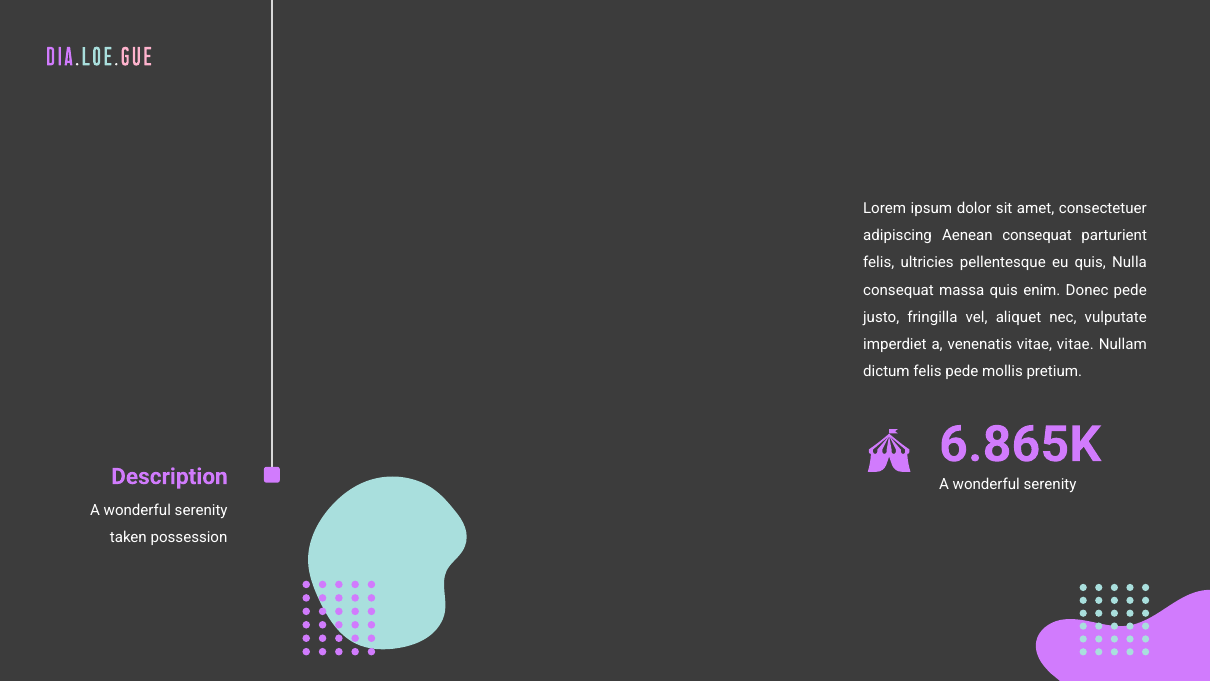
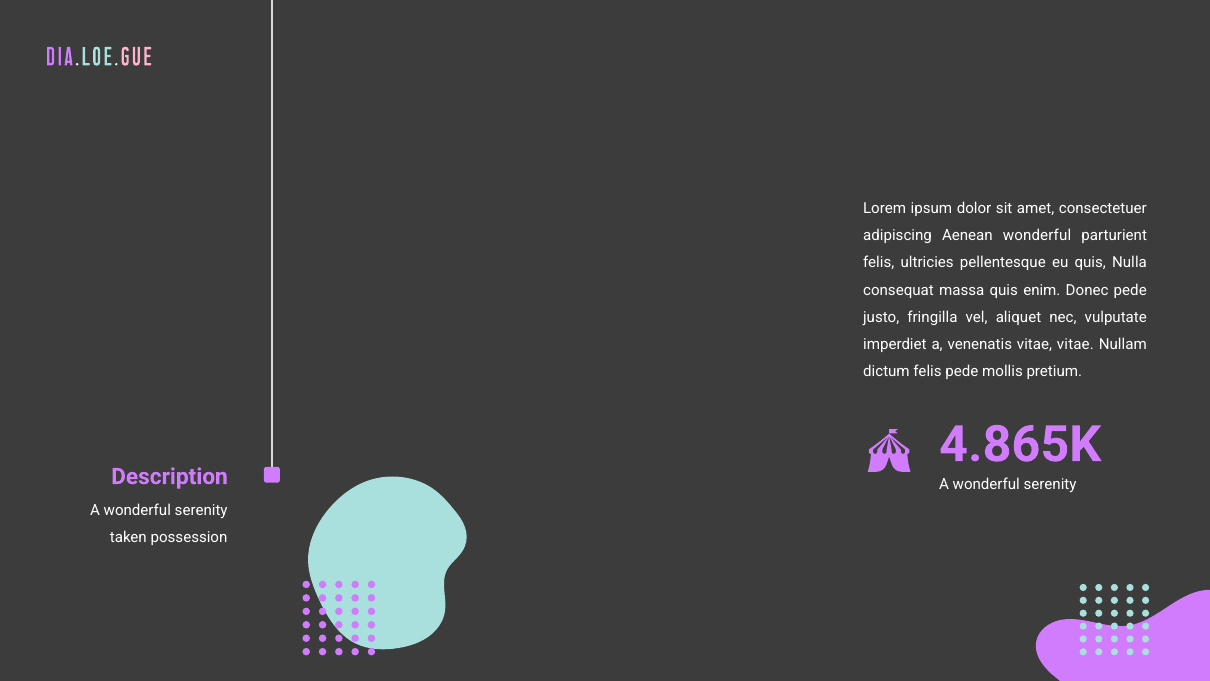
Aenean consequat: consequat -> wonderful (1037, 236)
6.865K: 6.865K -> 4.865K (1020, 444)
